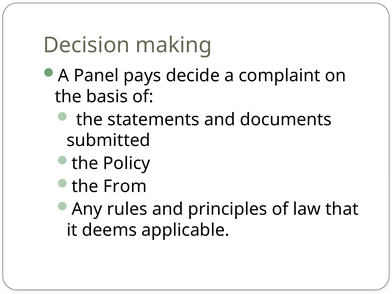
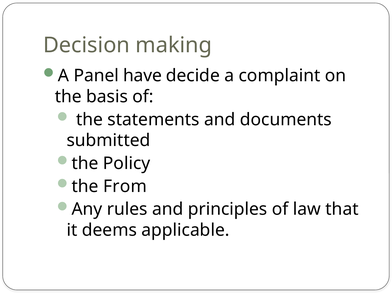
pays: pays -> have (142, 76)
